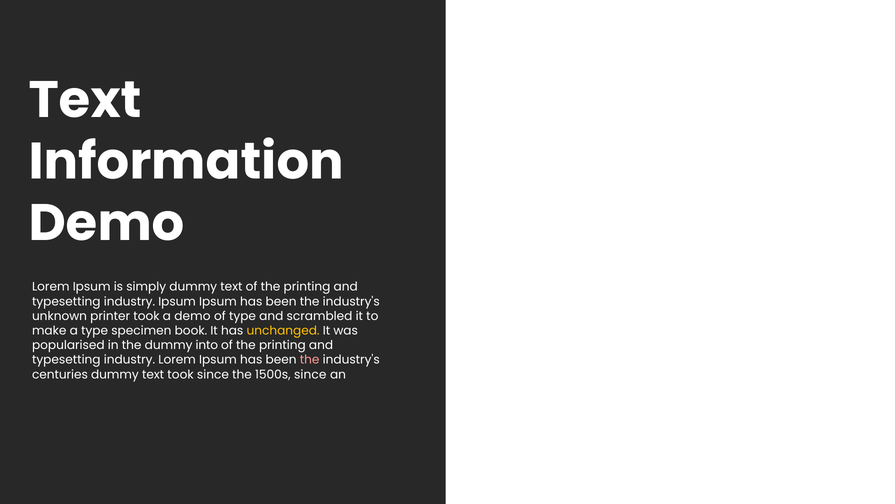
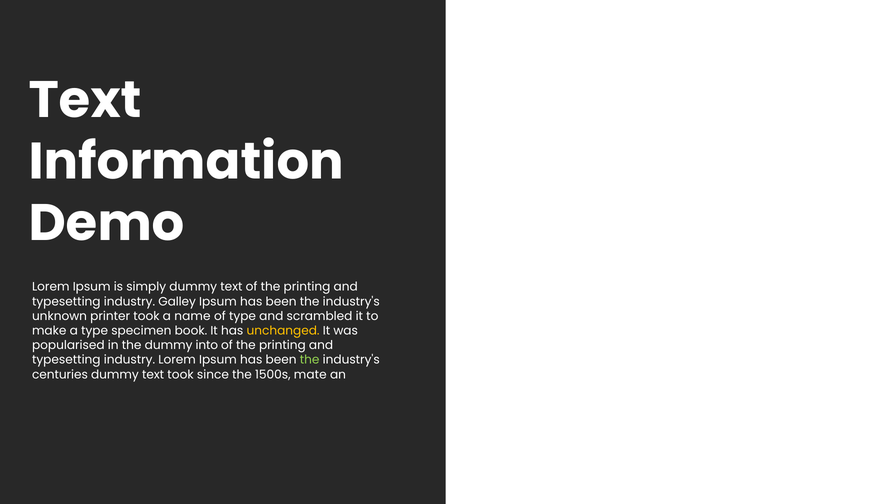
industry Ipsum: Ipsum -> Galley (177, 301)
a demo: demo -> name (192, 316)
the colour: pink -> light green (310, 360)
1500s since: since -> mate (310, 374)
